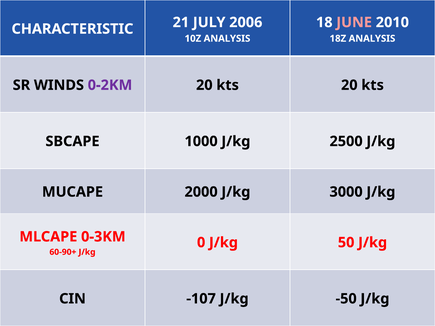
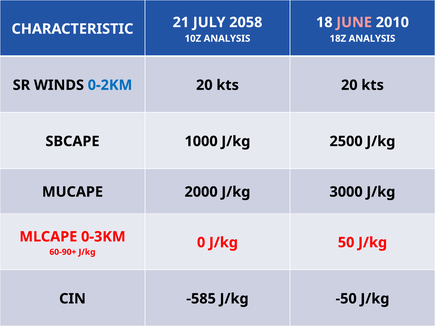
2006: 2006 -> 2058 (246, 22)
0-2KM colour: purple -> blue (110, 85)
-107: -107 -> -585 (201, 299)
